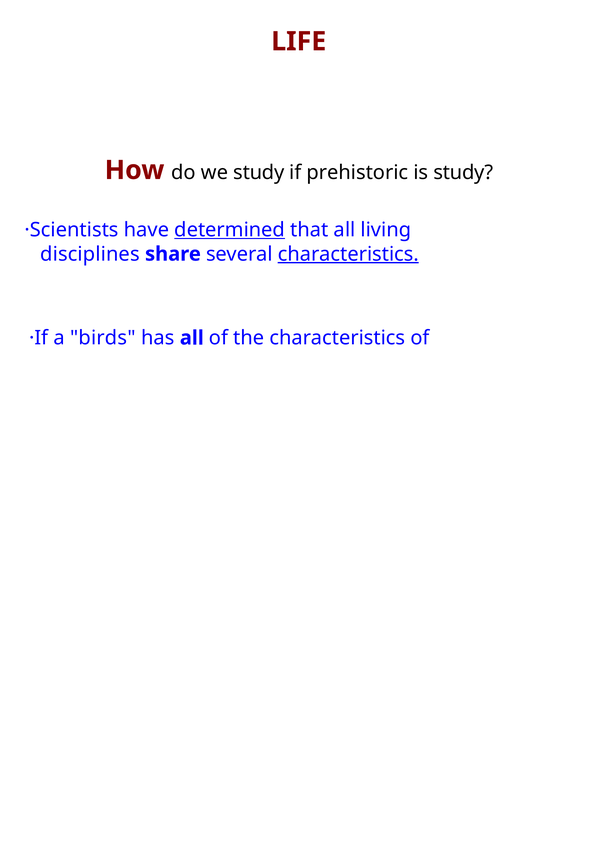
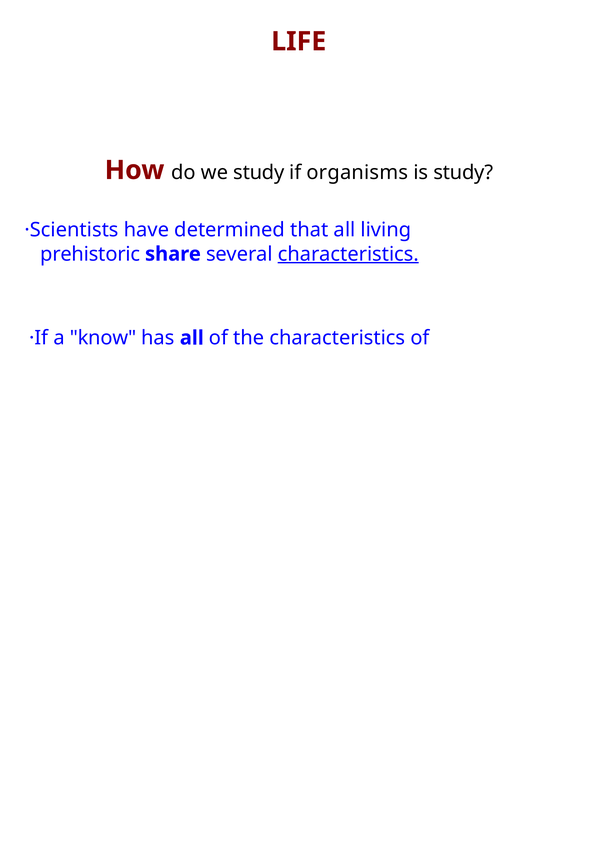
prehistoric: prehistoric -> organisms (357, 172)
determined underline: present -> none (230, 230)
disciplines: disciplines -> prehistoric (90, 254)
birds: birds -> know (103, 338)
